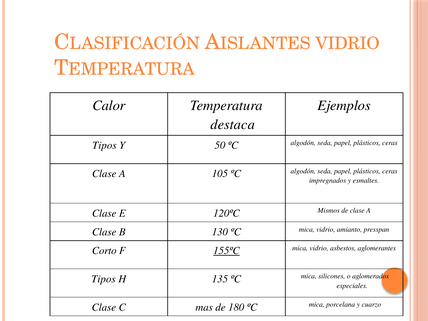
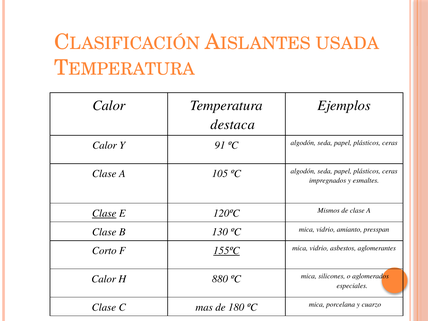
VIDRIO: VIDRIO -> USADA (348, 44)
Tipos: Tipos -> Calor (105, 145)
50: 50 -> 91 (220, 145)
Clase underline: none -> present (104, 213)
Tipos: Tipos -> Calor (104, 279)
135: 135 -> 880 (220, 279)
